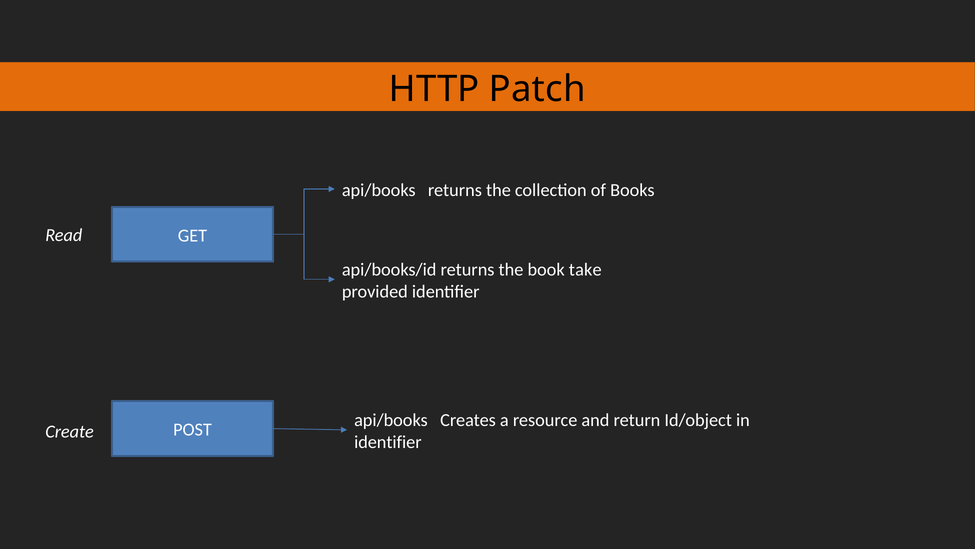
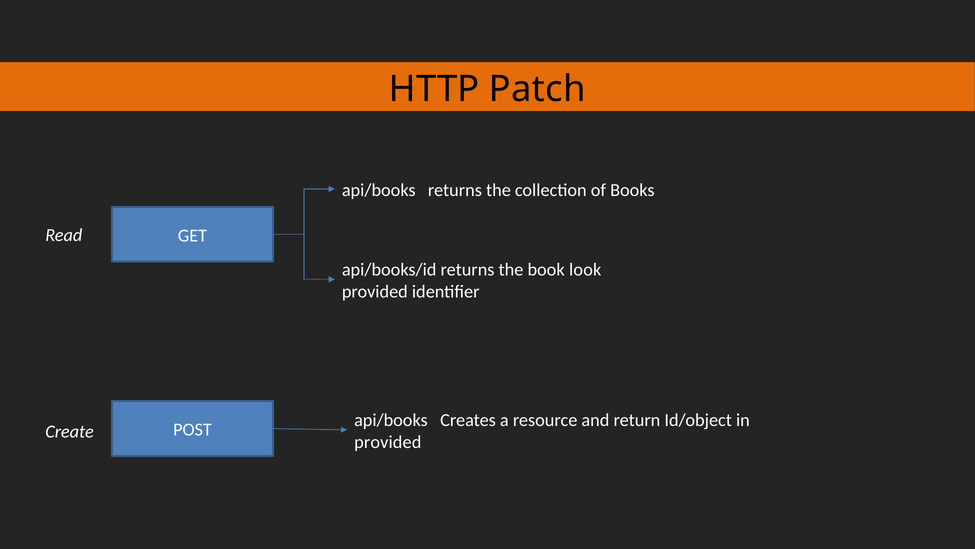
take: take -> look (585, 269)
identifier: identifier -> provided (388, 442)
